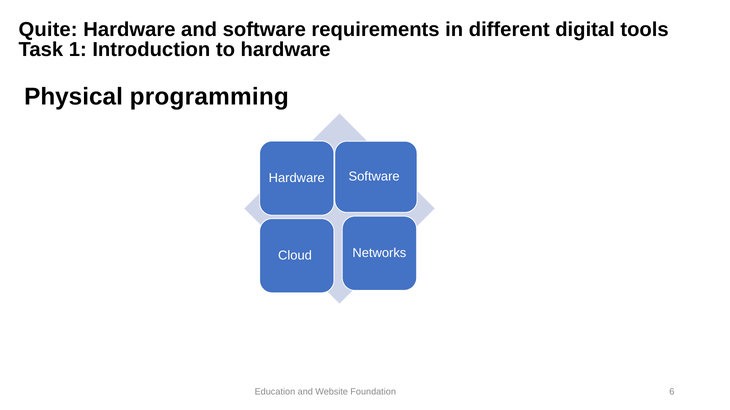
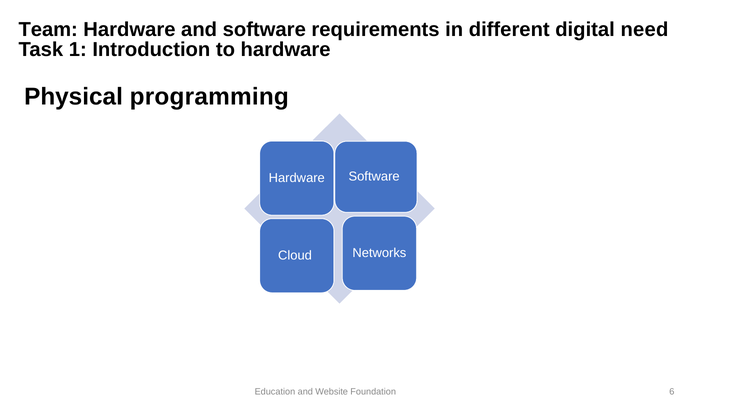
Quite: Quite -> Team (48, 30)
tools: tools -> need (644, 30)
